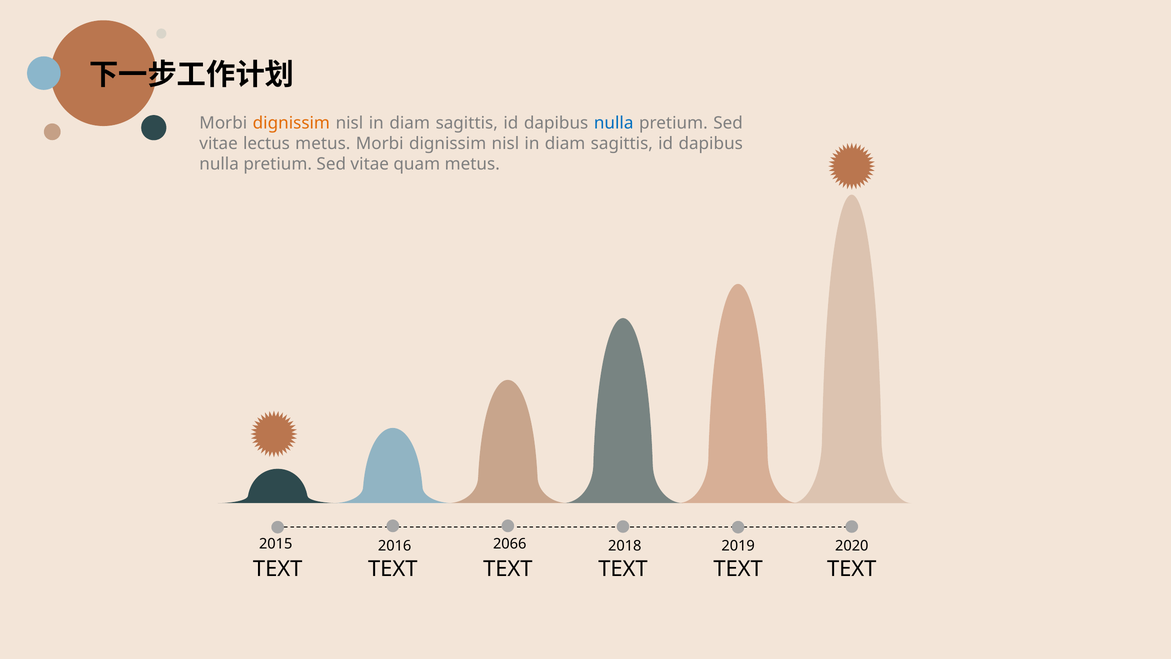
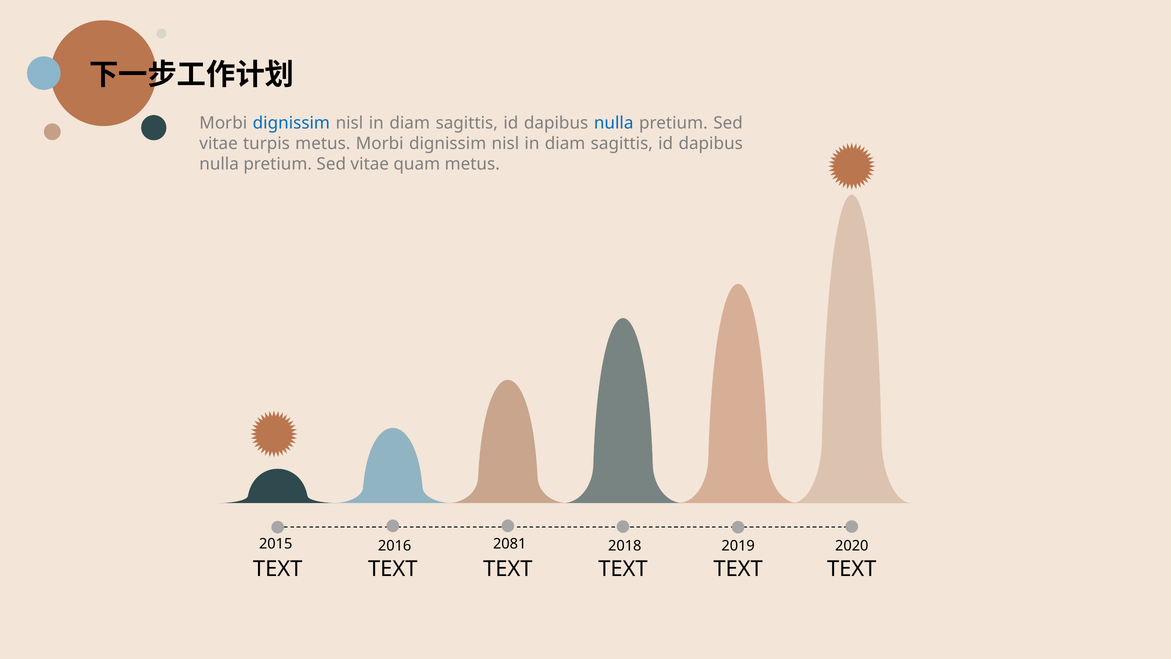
dignissim colour: orange -> blue (291, 123)
lectus: lectus -> turpis (266, 143)
2066: 2066 -> 2081 (510, 544)
